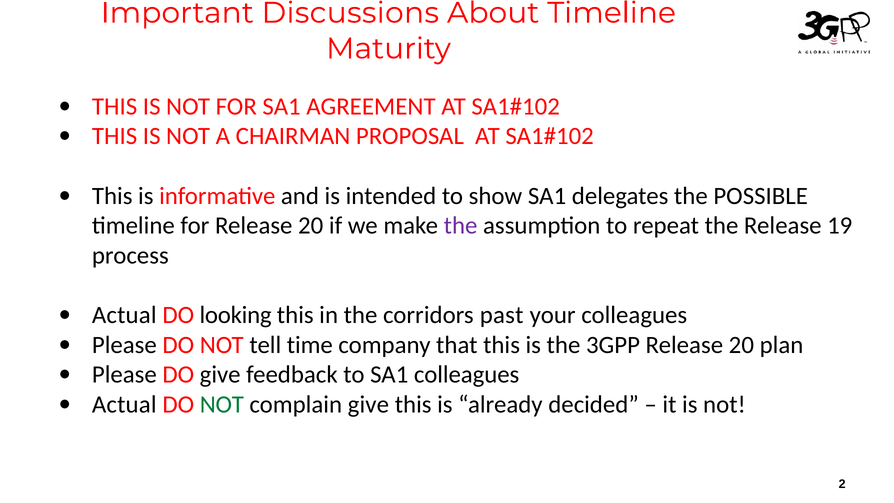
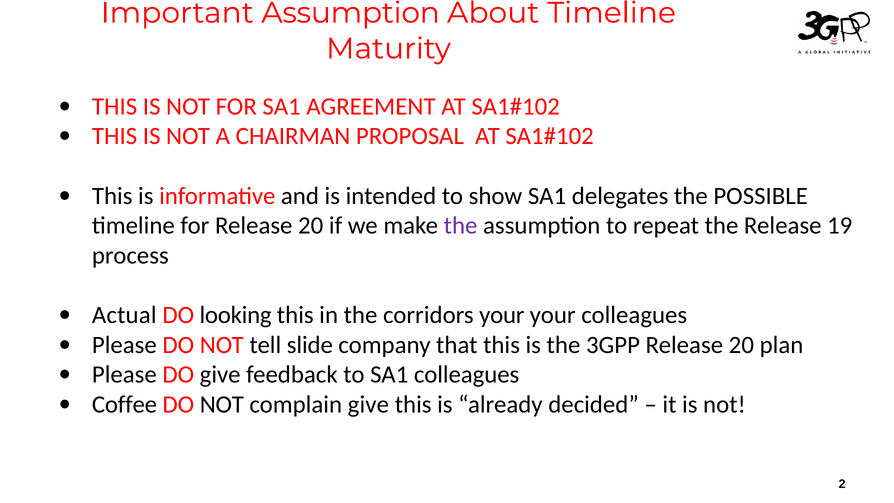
Important Discussions: Discussions -> Assumption (351, 13)
corridors past: past -> your (502, 315)
time: time -> slide (310, 345)
Actual: Actual -> Coffee (124, 404)
NOT colour: green -> black (222, 404)
